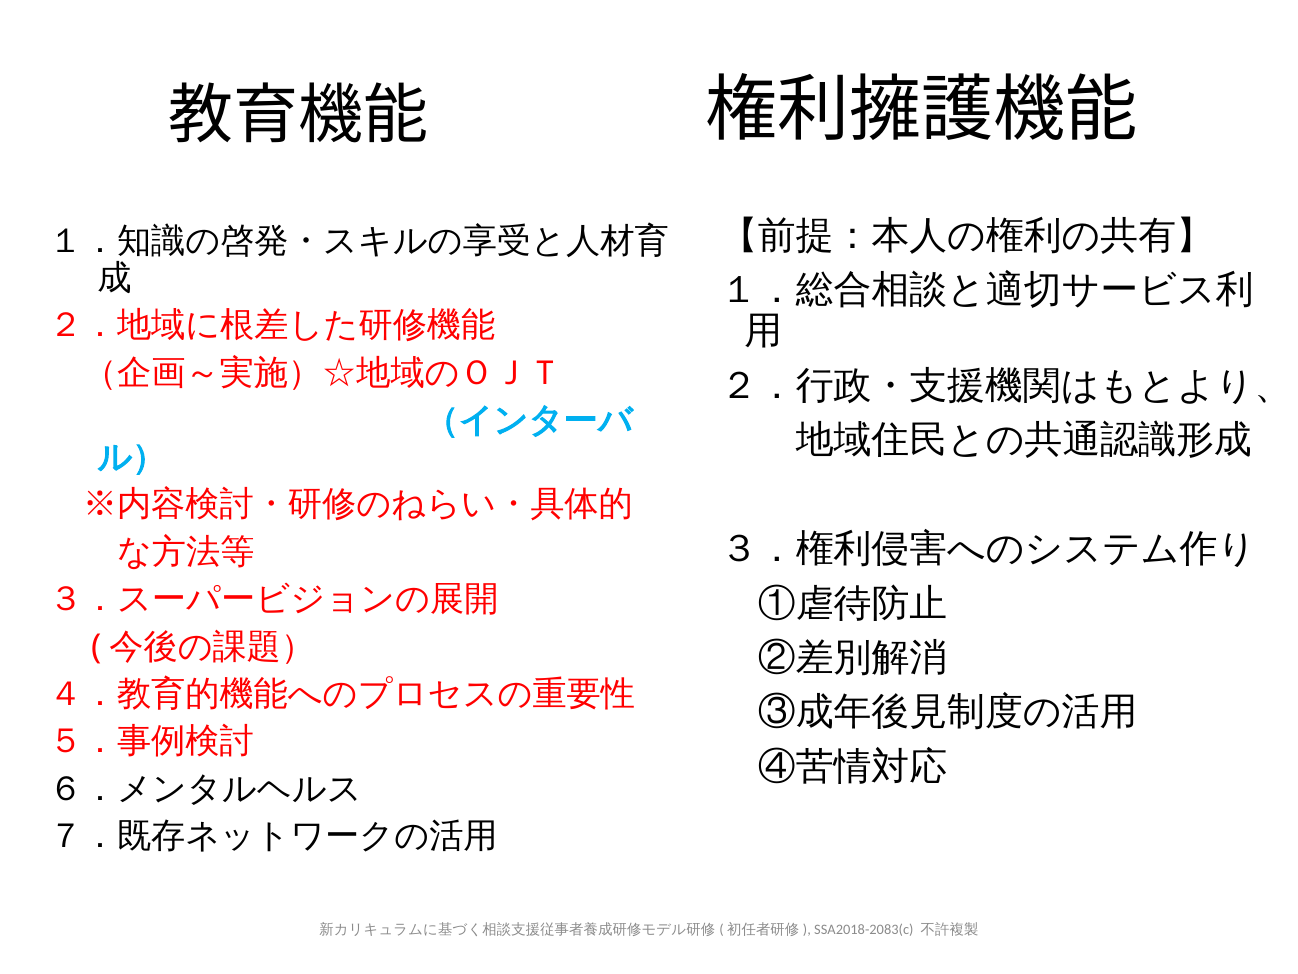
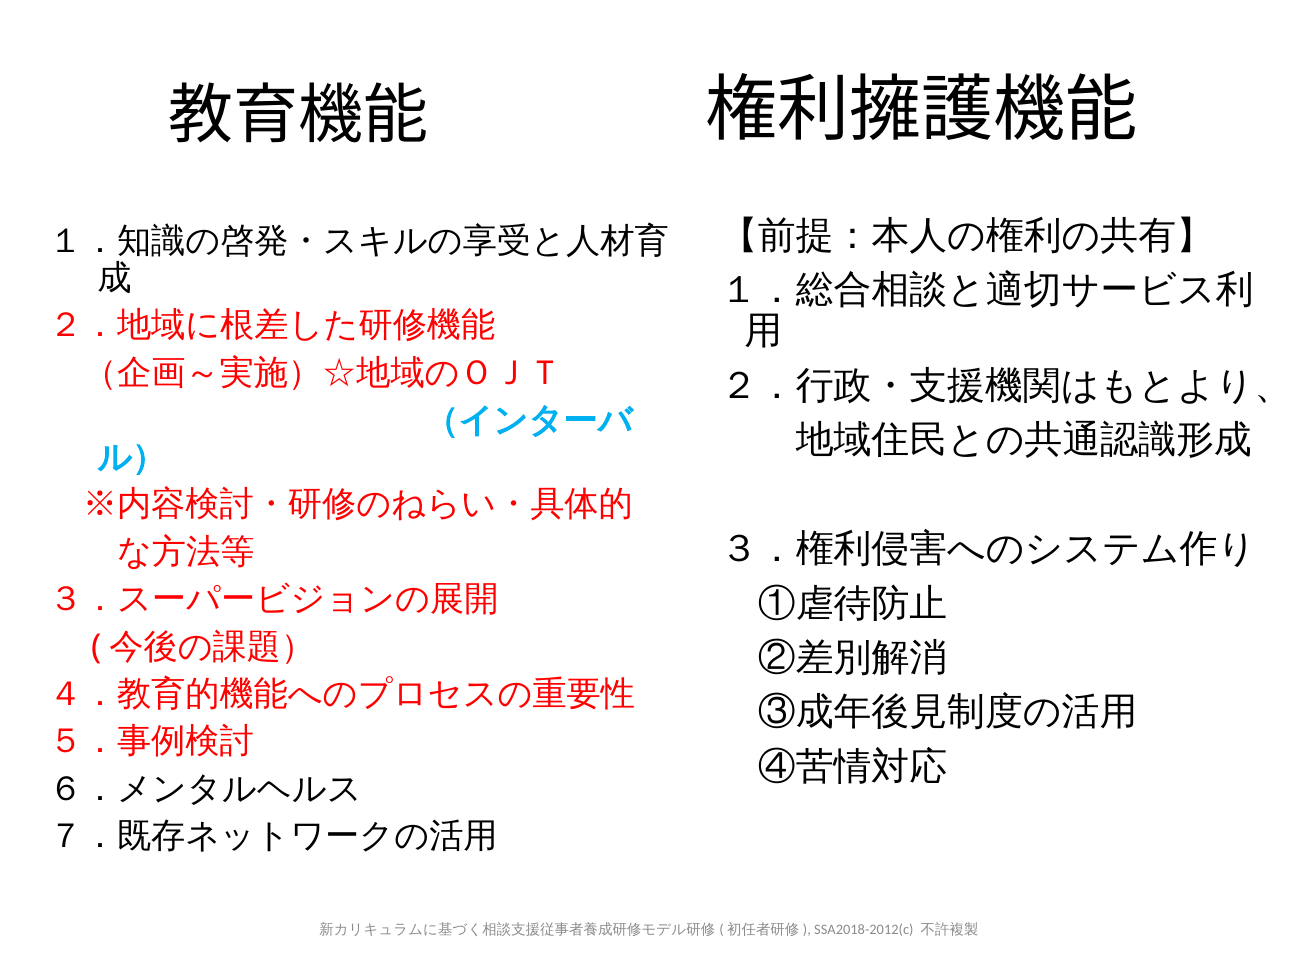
SSA2018-2083(c: SSA2018-2083(c -> SSA2018-2012(c (864, 929)
